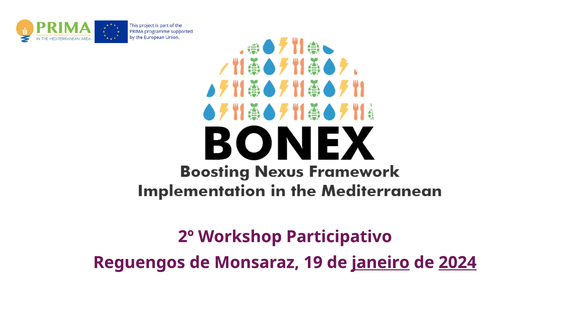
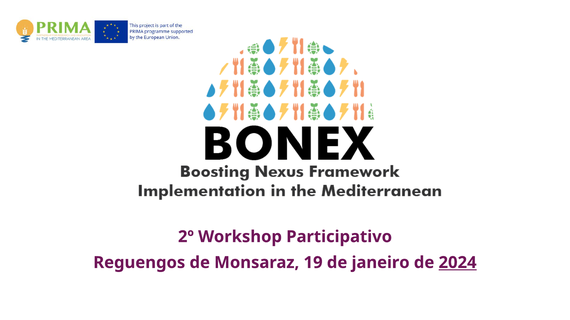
janeiro underline: present -> none (381, 263)
